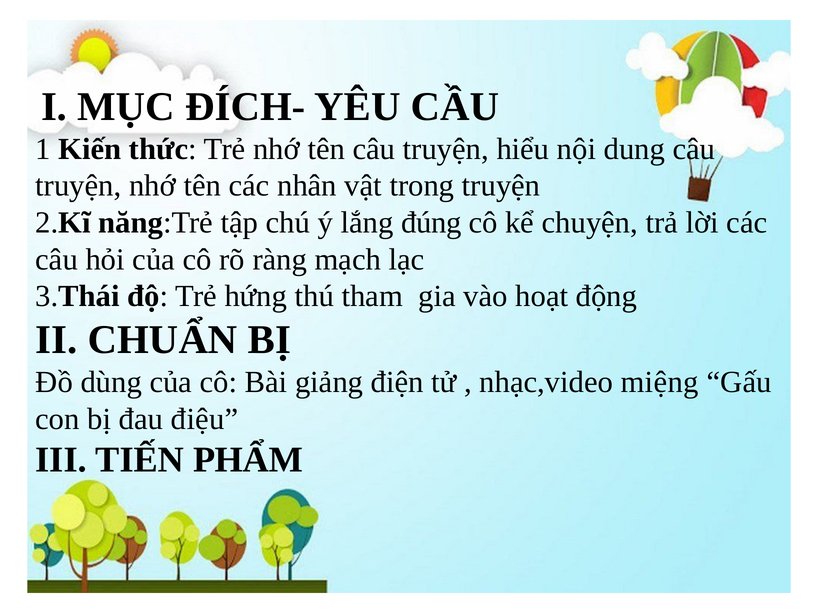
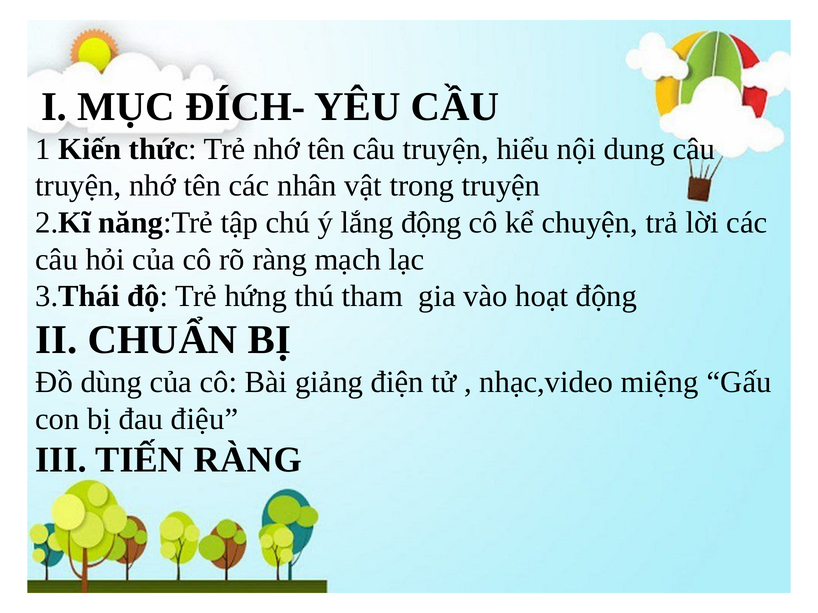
lắng đúng: đúng -> động (431, 223)
TIẾN PHẨM: PHẨM -> RÀNG (248, 460)
